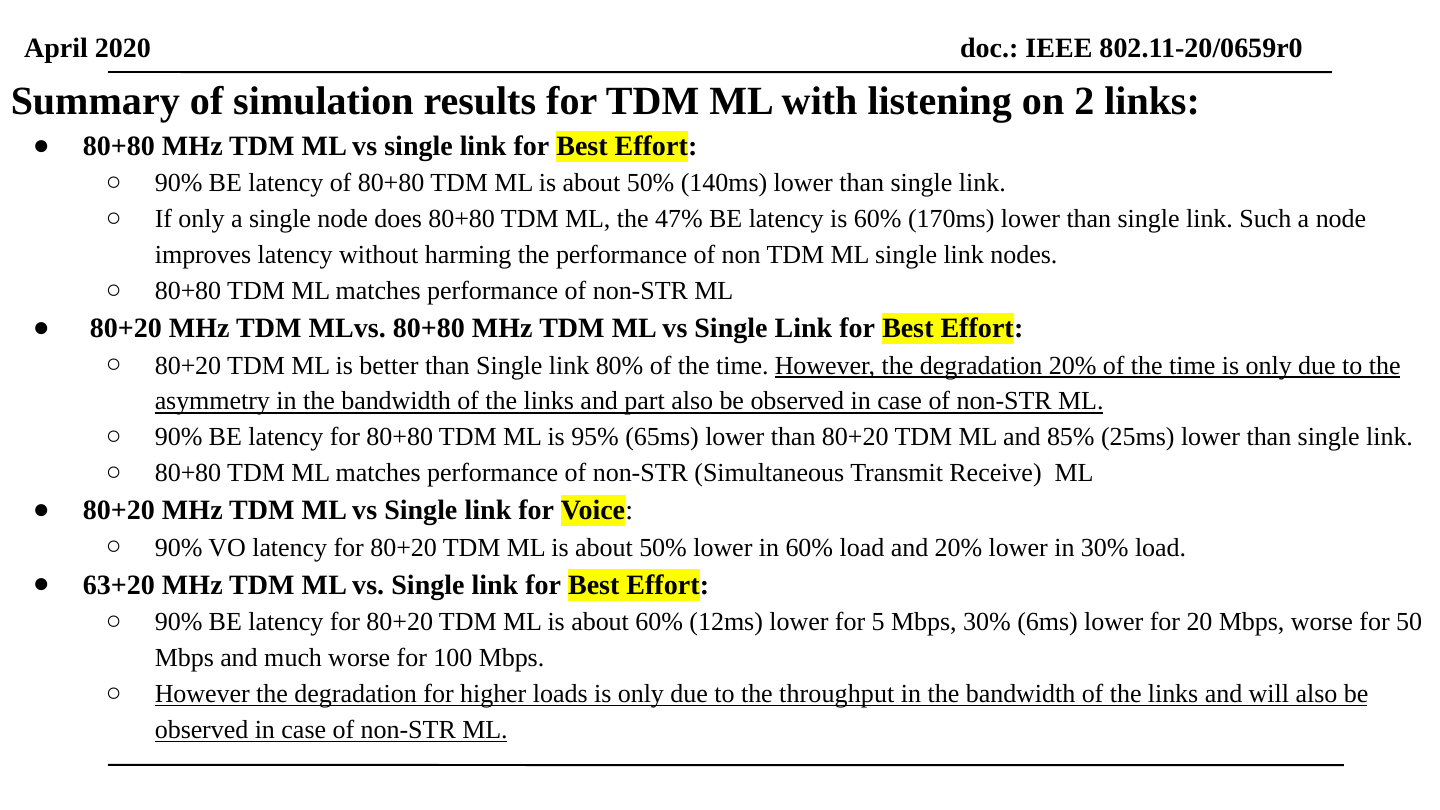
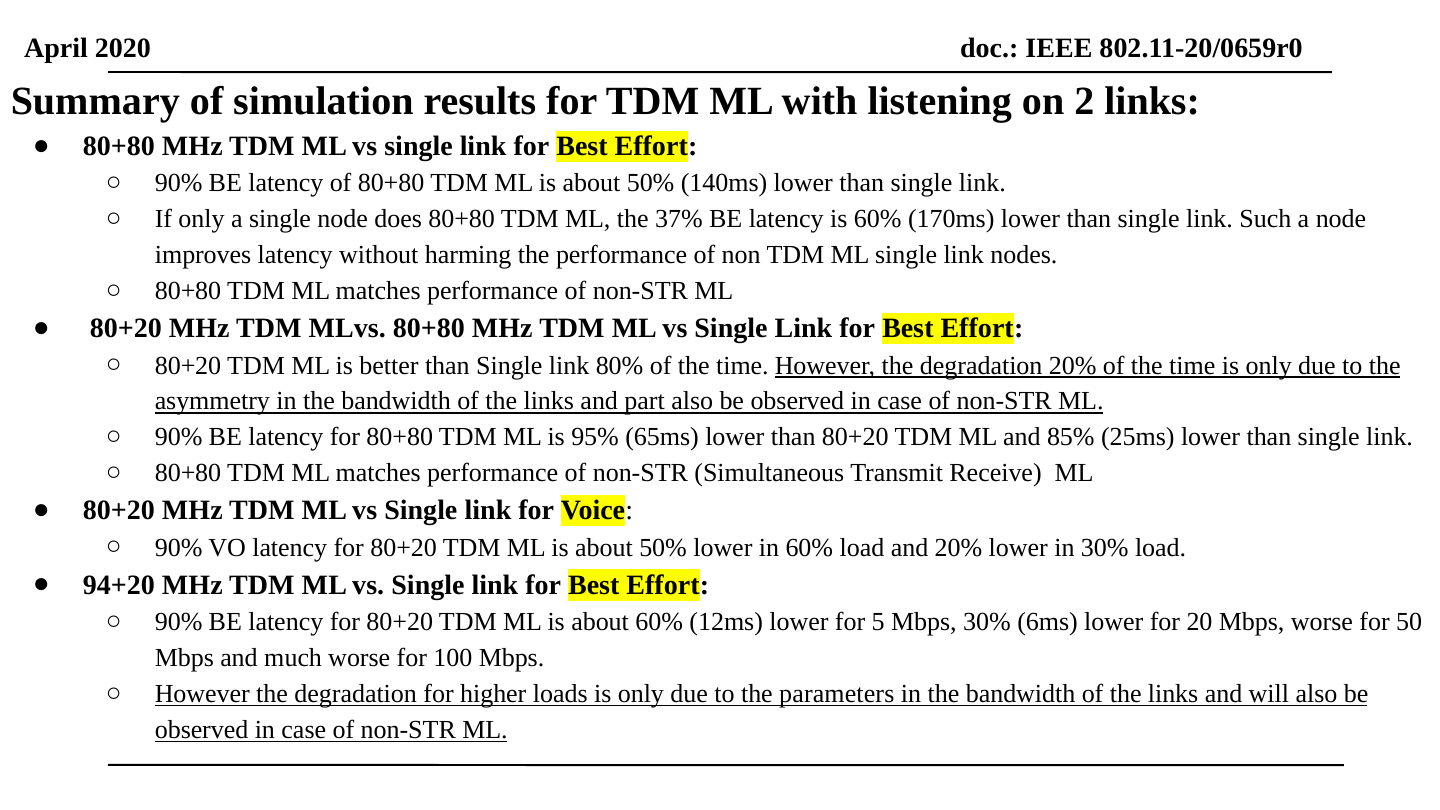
47%: 47% -> 37% (679, 219)
63+20: 63+20 -> 94+20 (119, 585)
throughput: throughput -> parameters (837, 694)
